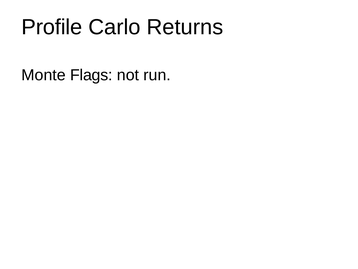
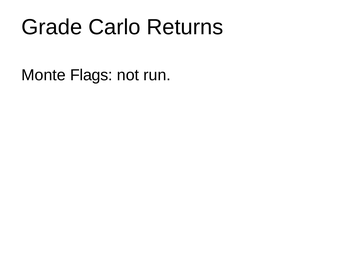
Profile: Profile -> Grade (52, 27)
